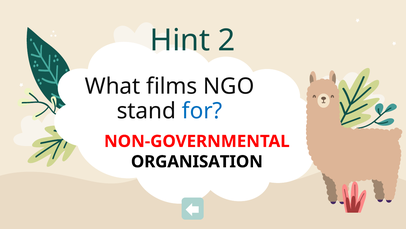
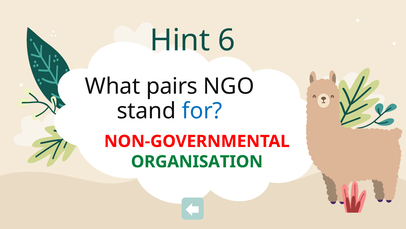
2: 2 -> 6 (227, 40)
films: films -> pairs (172, 86)
ORGANISATION colour: black -> green (197, 161)
